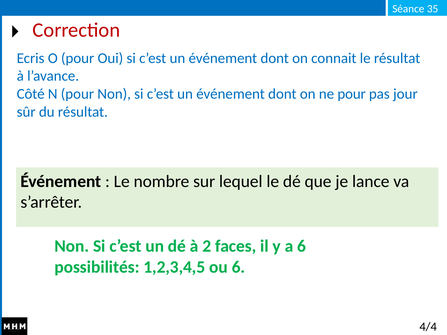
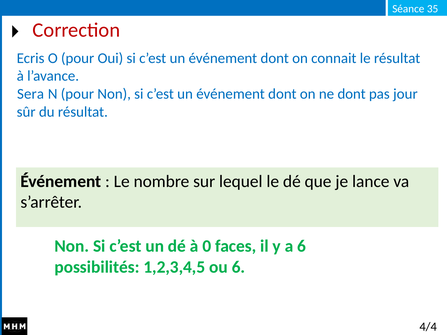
Côté: Côté -> Sera (31, 94)
ne pour: pour -> dont (352, 94)
2: 2 -> 0 (207, 246)
